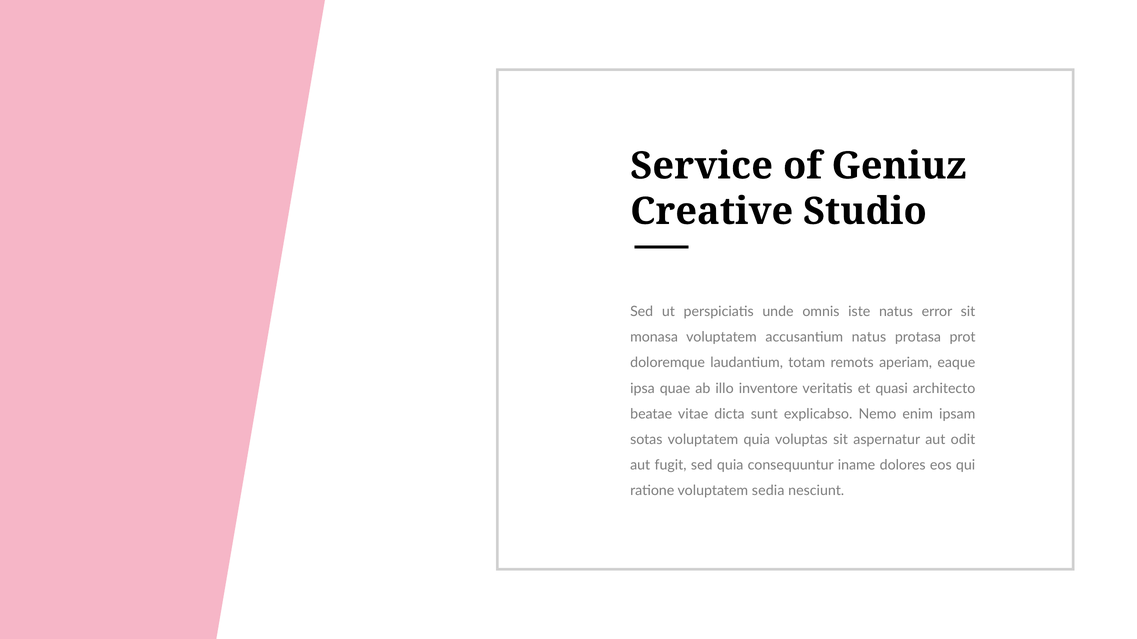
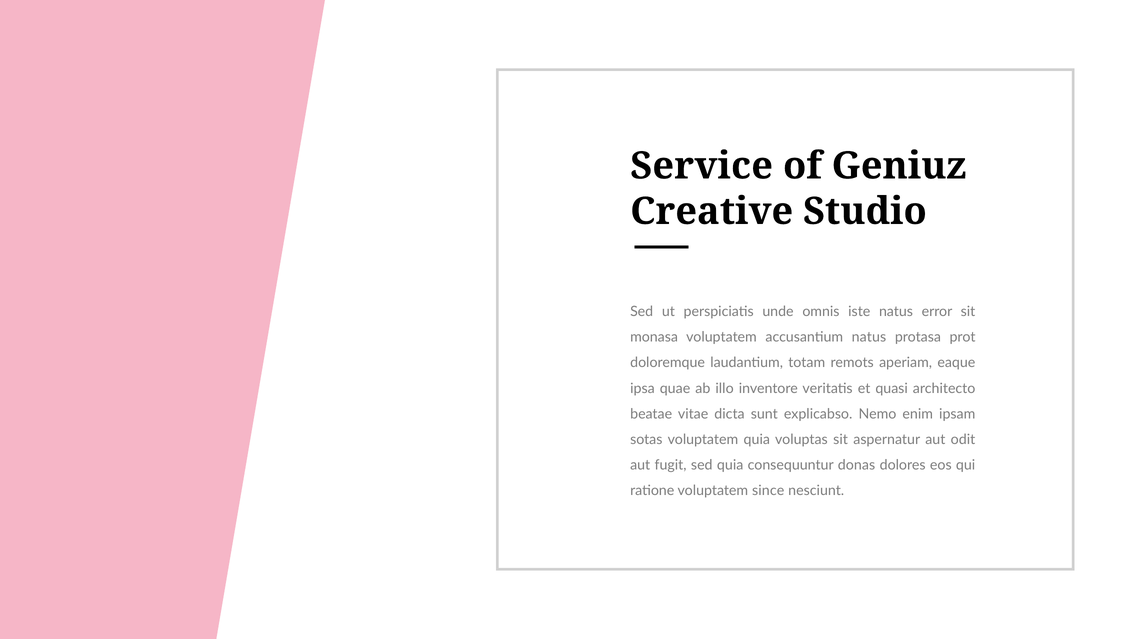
iname: iname -> donas (857, 465)
sedia: sedia -> since (768, 491)
